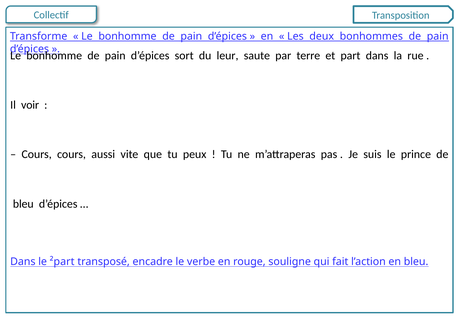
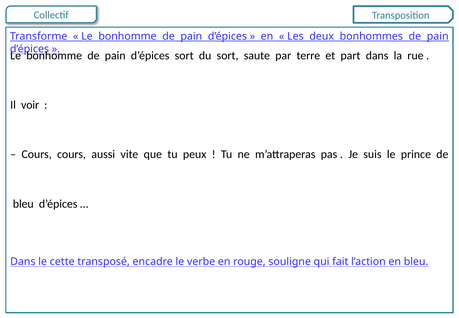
du leur: leur -> sort (228, 55)
²part: ²part -> cette (62, 262)
